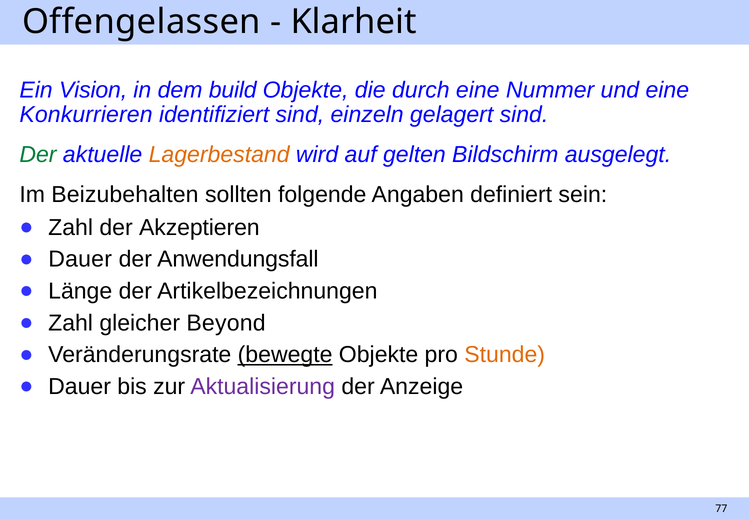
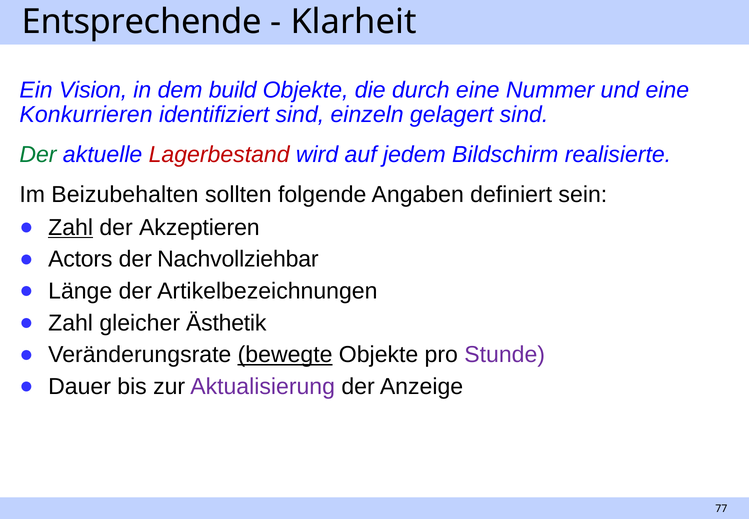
Offengelassen: Offengelassen -> Entsprechende (142, 22)
Lagerbestand colour: orange -> red (219, 155)
gelten: gelten -> jedem (414, 155)
ausgelegt: ausgelegt -> realisierte (618, 155)
Zahl underline: none -> present (71, 227)
Dauer: Dauer -> Actors (80, 259)
Anwendungsfall: Anwendungsfall -> Nachvollziehbar (238, 259)
Beyond: Beyond -> Ästhetik (226, 323)
Stunde colour: orange -> purple (505, 355)
